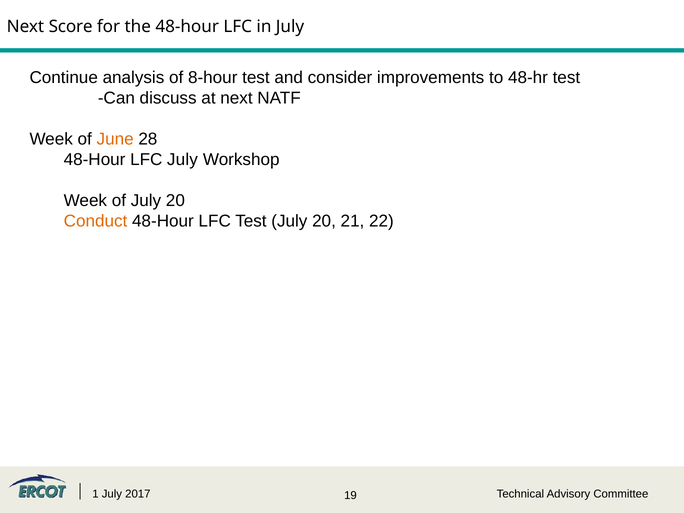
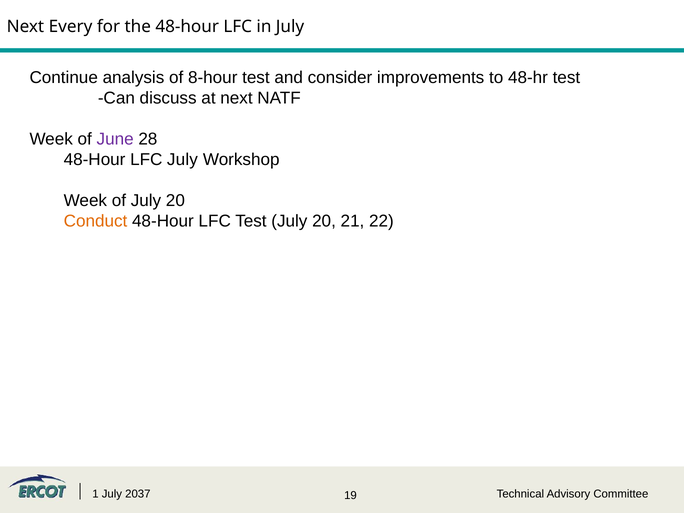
Score: Score -> Every (71, 27)
June colour: orange -> purple (115, 139)
2017: 2017 -> 2037 (138, 494)
